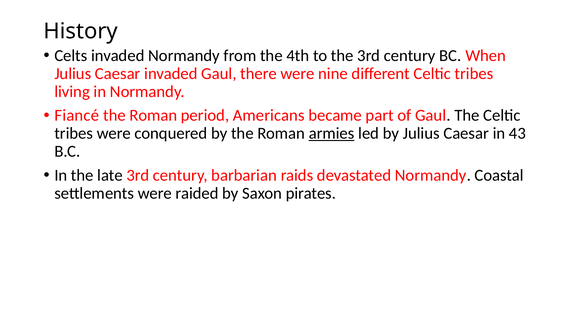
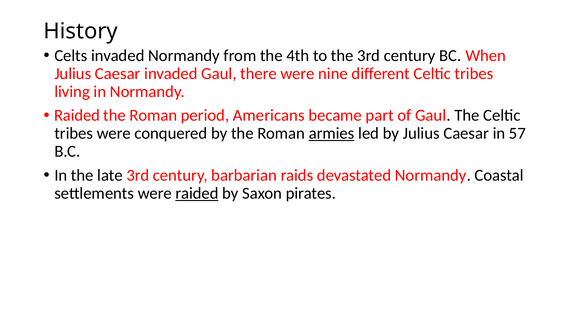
Fiancé: Fiancé -> Raided (77, 115)
43: 43 -> 57 (517, 133)
raided underline: none -> present (197, 193)
